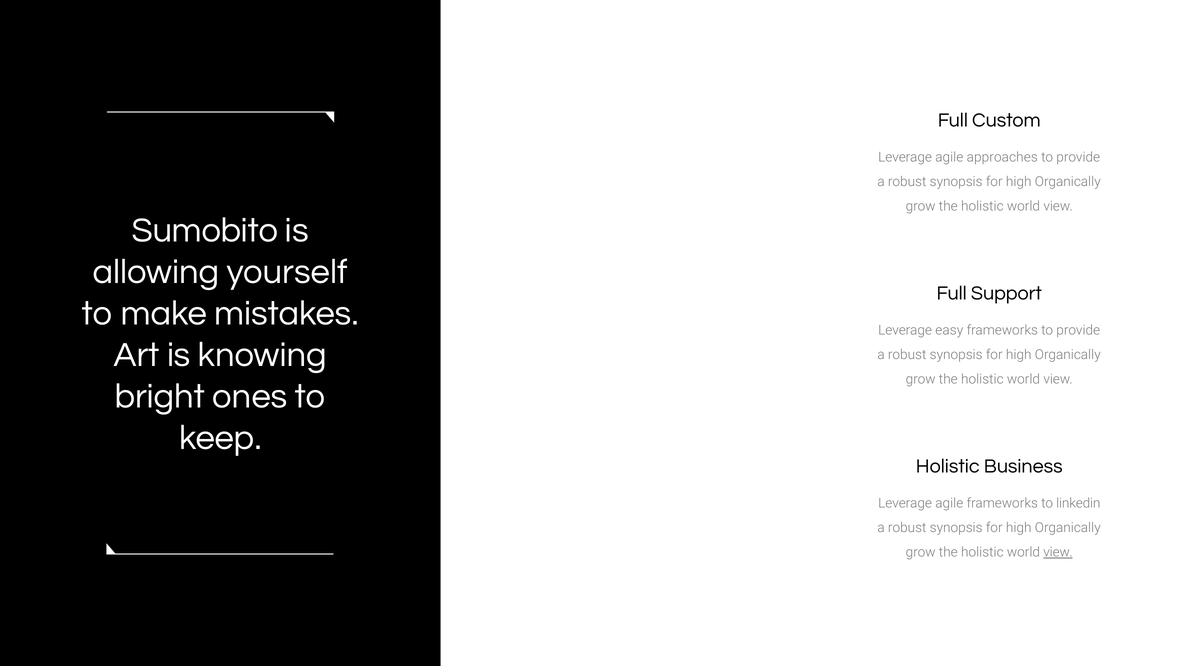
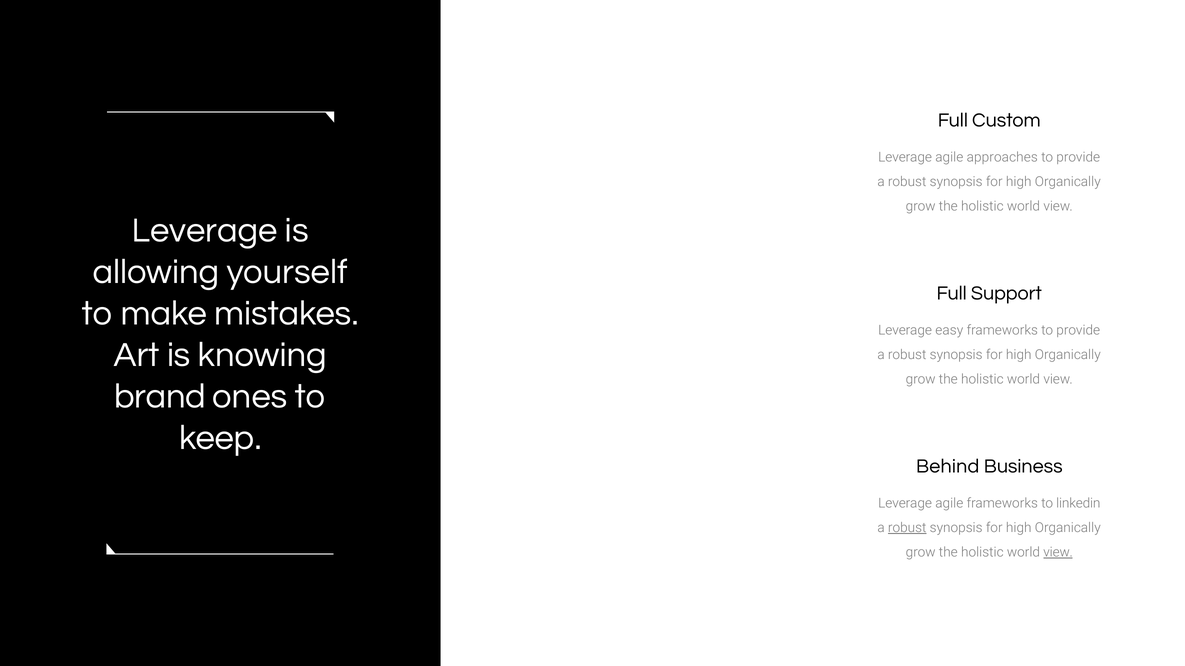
Sumobito: Sumobito -> Leverage (205, 231)
bright: bright -> brand (160, 397)
Holistic: Holistic -> Behind (948, 467)
robust underline: none -> present (907, 528)
